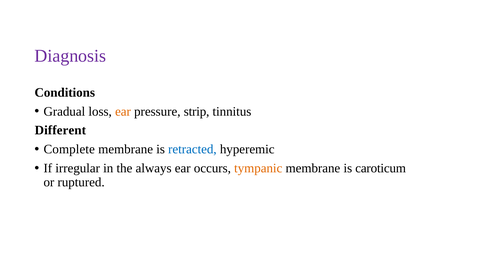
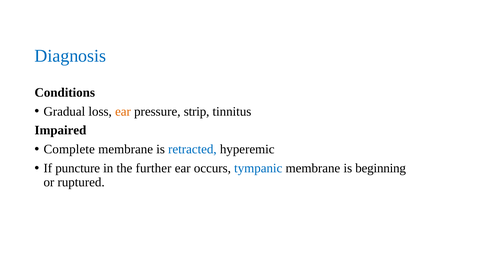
Diagnosis colour: purple -> blue (70, 56)
Different: Different -> Impaired (60, 130)
irregular: irregular -> puncture (78, 168)
always: always -> further (154, 168)
tympanic colour: orange -> blue (258, 168)
caroticum: caroticum -> beginning (381, 168)
